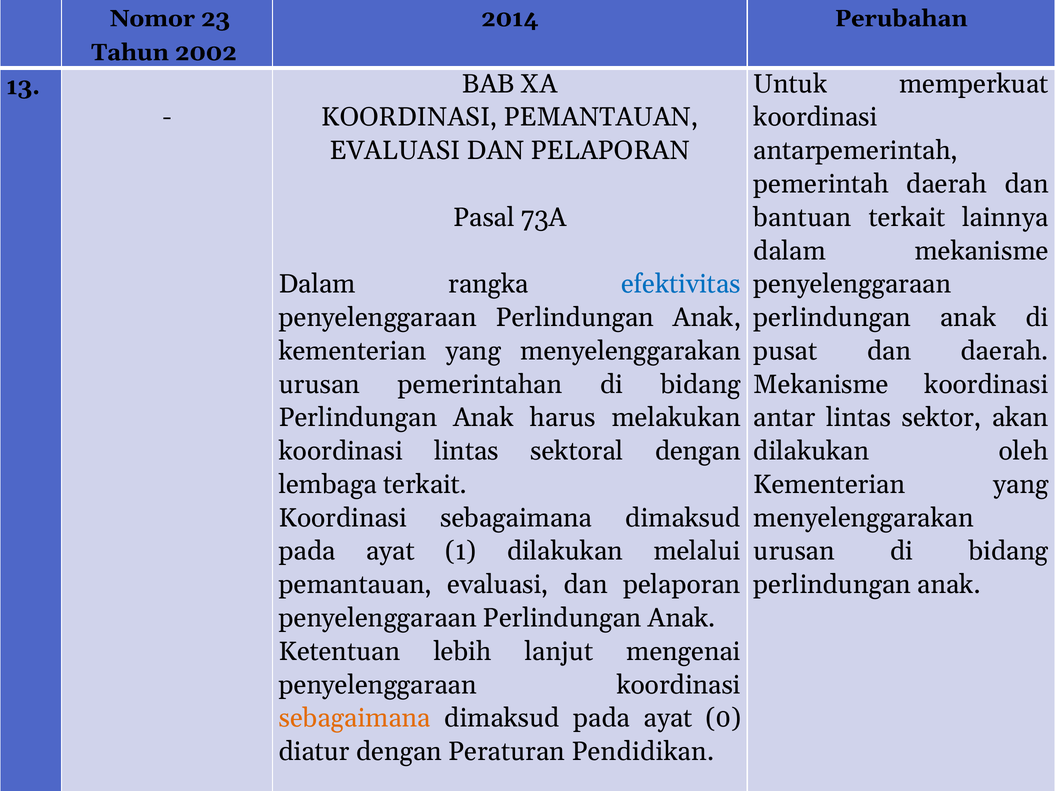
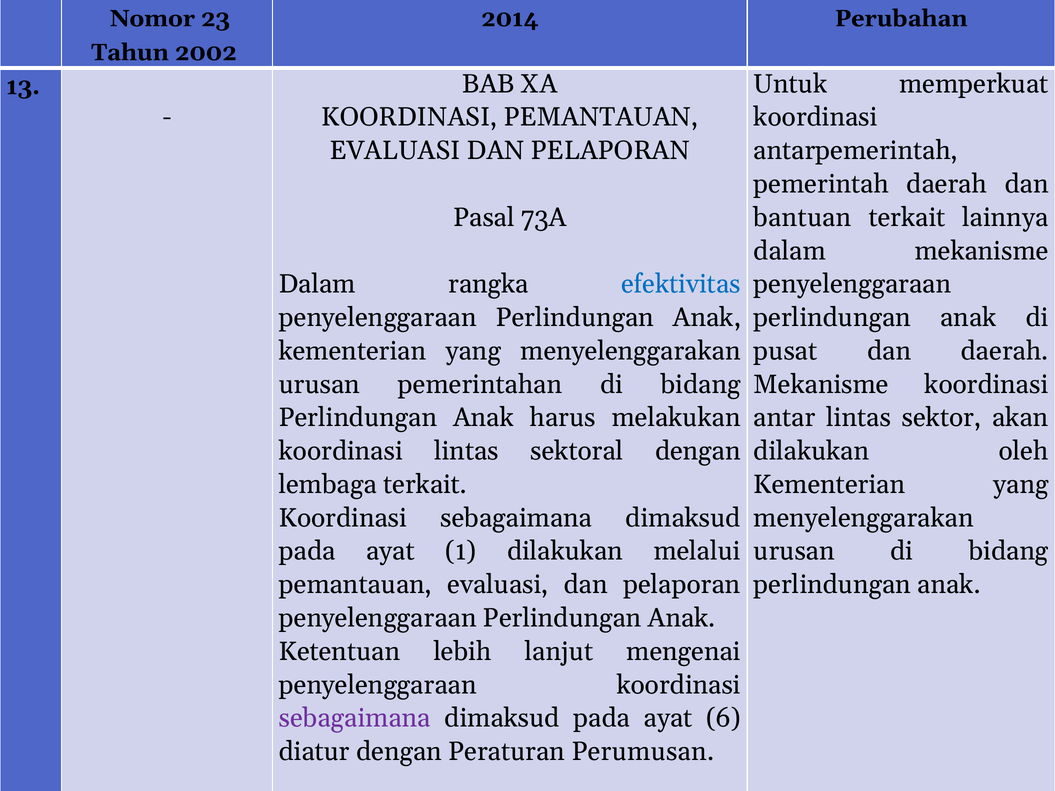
sebagaimana colour: orange -> purple (355, 718)
0: 0 -> 6 (723, 718)
Pendidikan: Pendidikan -> Perumusan (643, 752)
